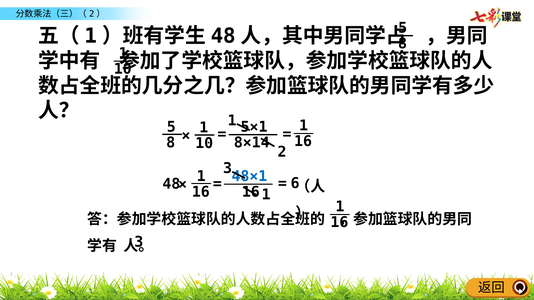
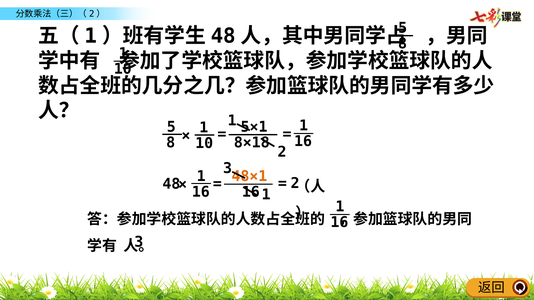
8×14: 8×14 -> 8×18 (252, 143)
48×1 colour: blue -> orange (249, 177)
6: 6 -> 2 (295, 183)
